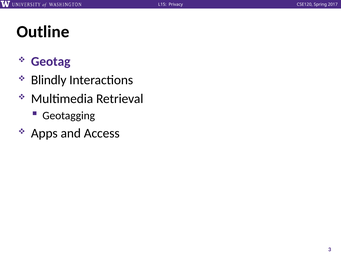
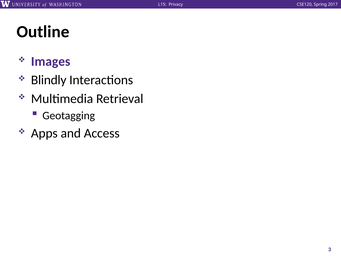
Geotag: Geotag -> Images (51, 61)
